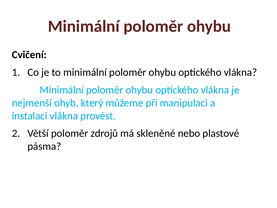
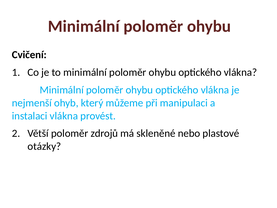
pásma: pásma -> otázky (44, 146)
